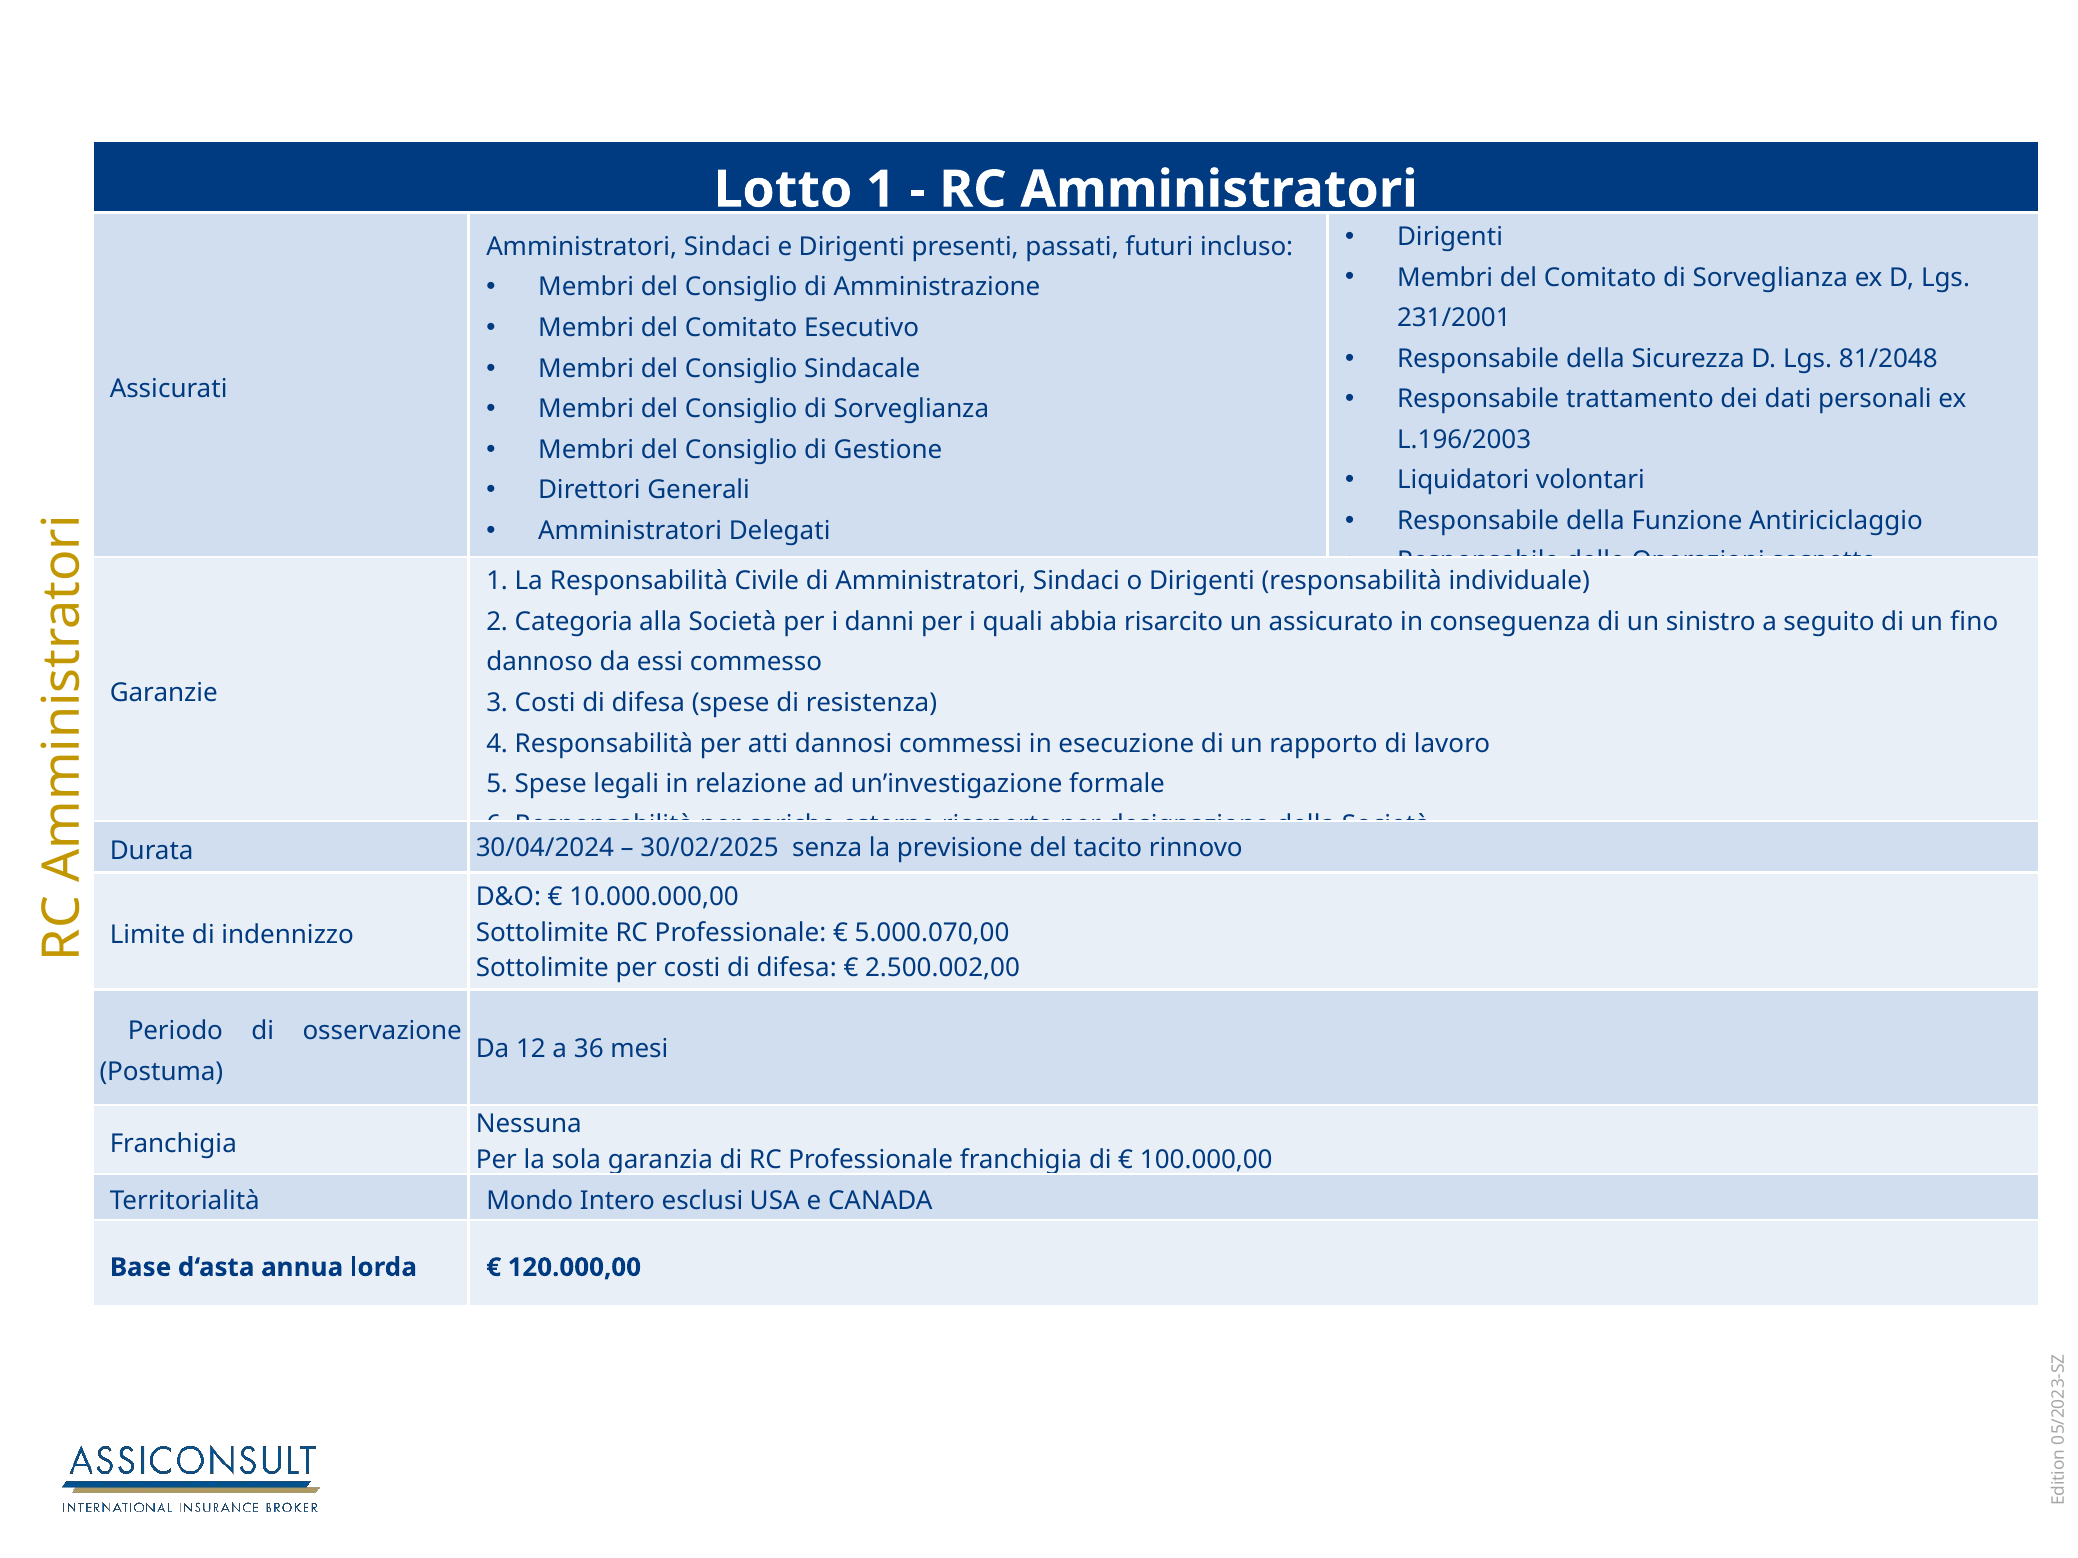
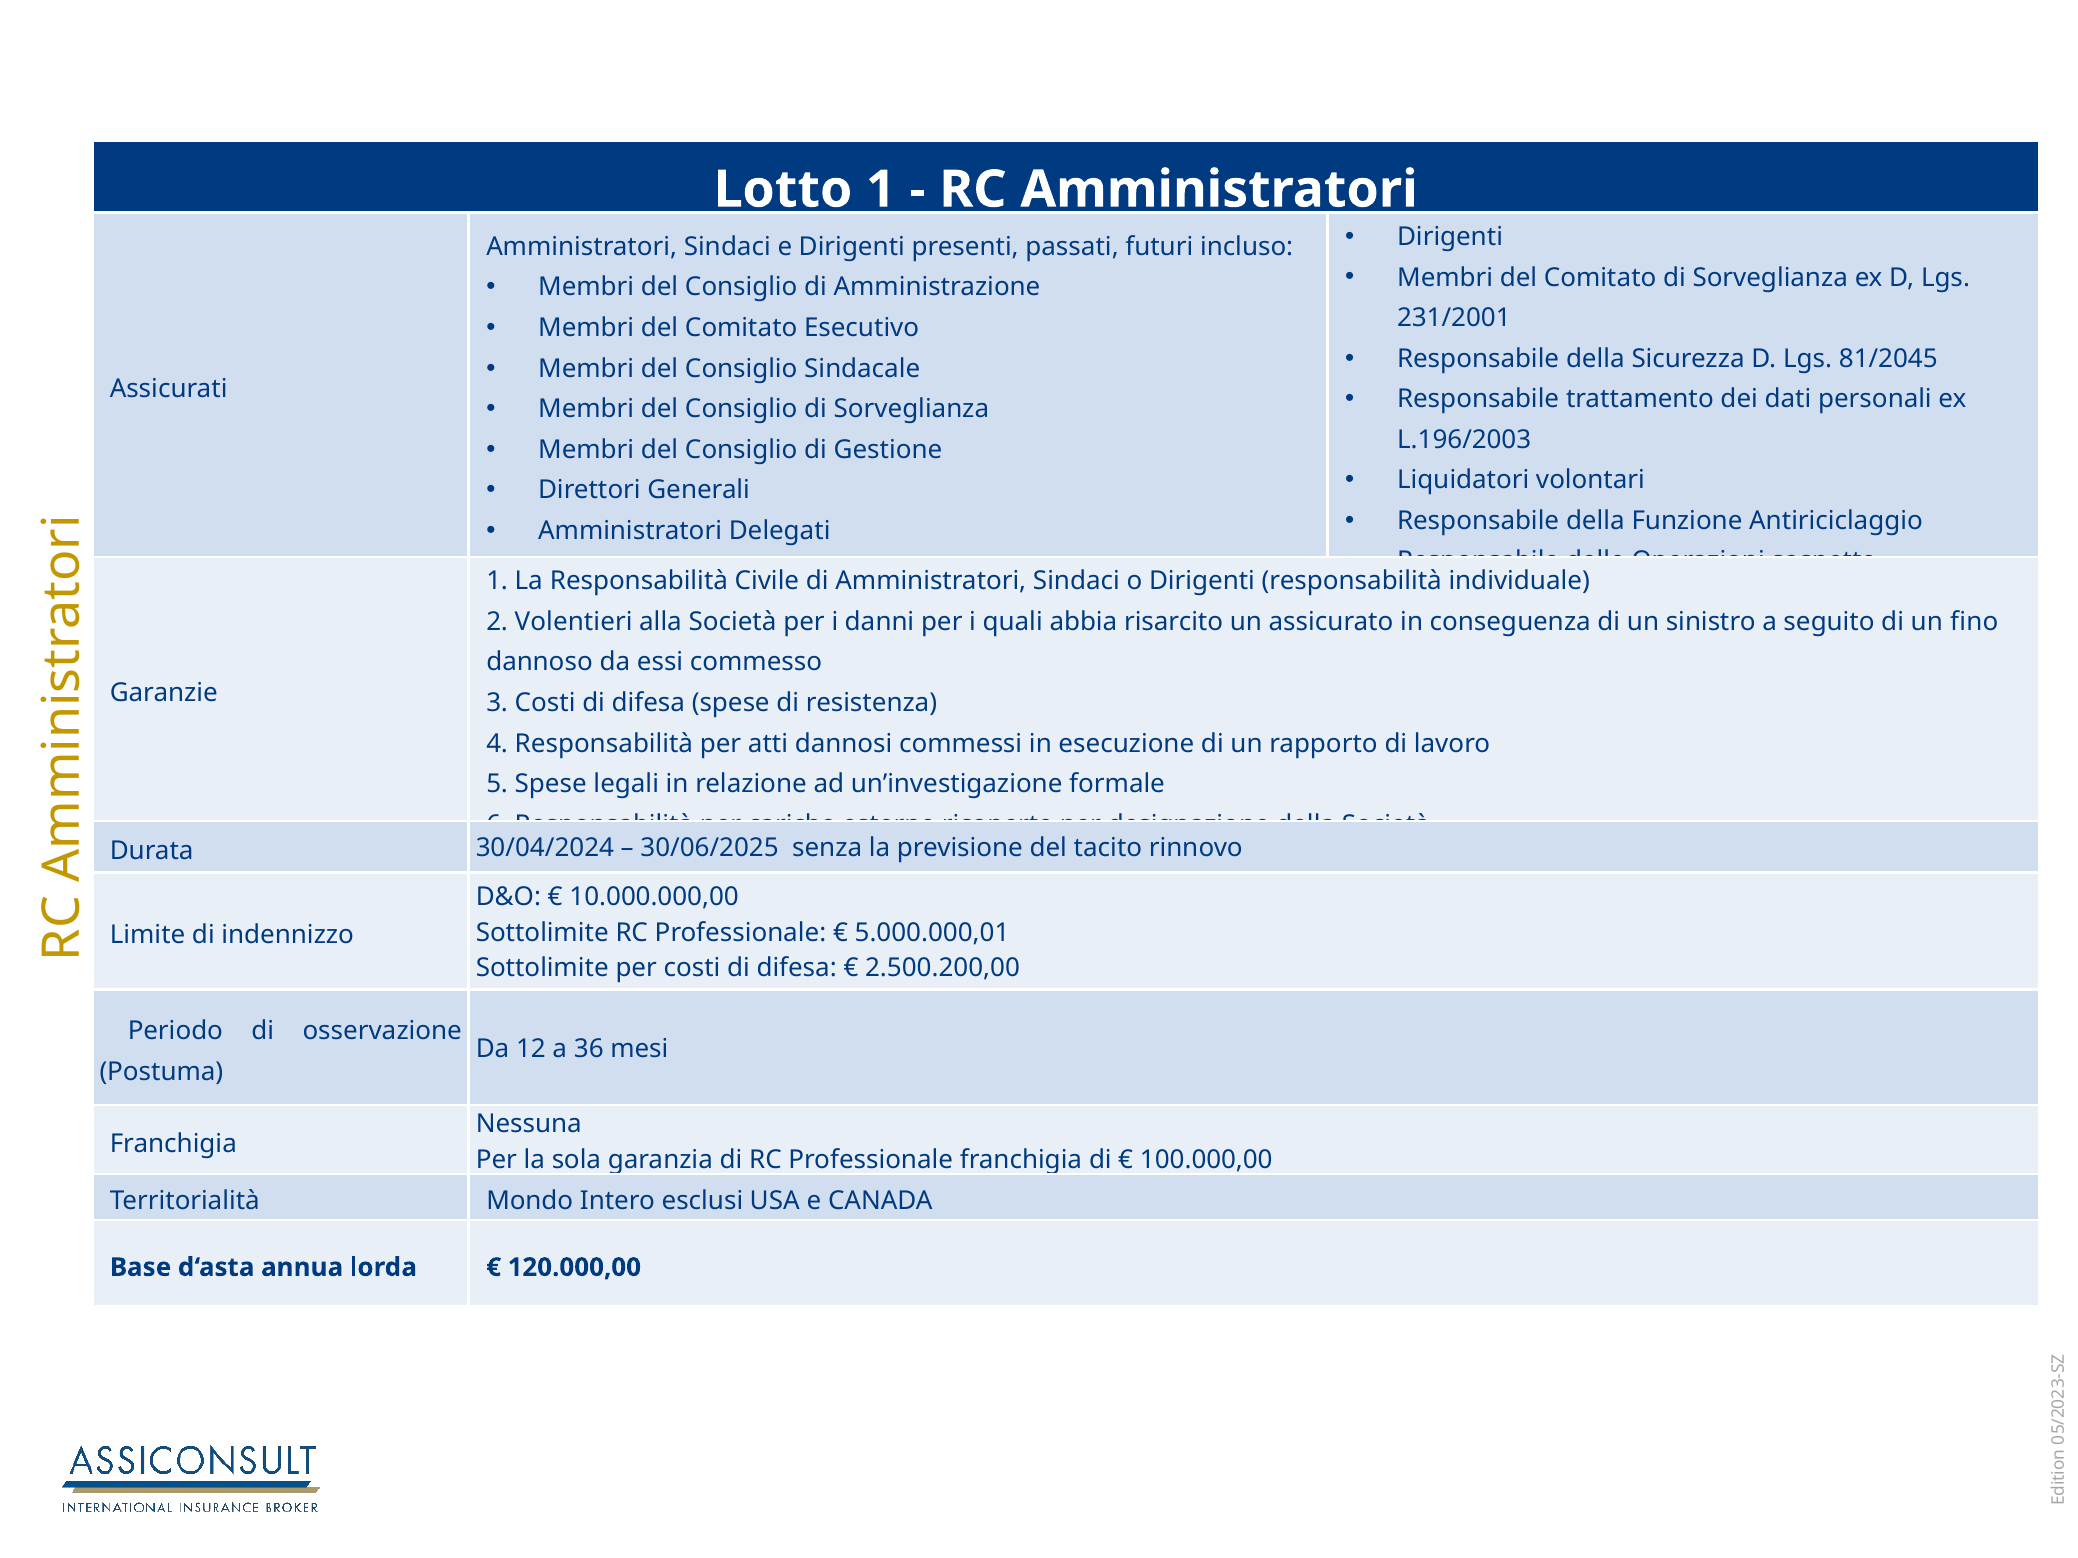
81/2048: 81/2048 -> 81/2045 (1888, 359)
Categoria: Categoria -> Volentieri (574, 622)
30/02/2025: 30/02/2025 -> 30/06/2025 (710, 848)
5.000.070,00: 5.000.070,00 -> 5.000.000,01 (932, 933)
2.500.002,00: 2.500.002,00 -> 2.500.200,00 (942, 968)
